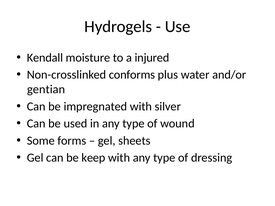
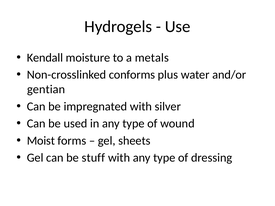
injured: injured -> metals (152, 58)
Some: Some -> Moist (41, 141)
keep: keep -> stuff (93, 158)
